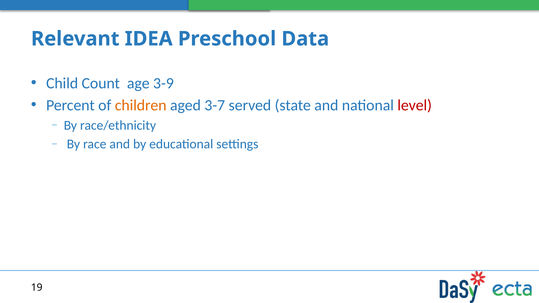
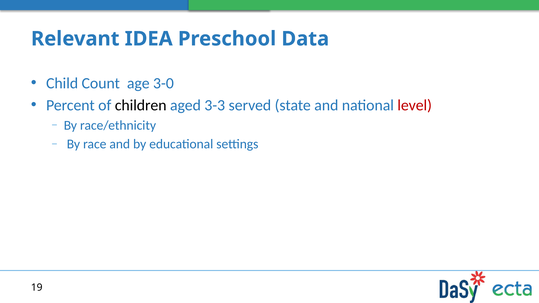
3-9: 3-9 -> 3-0 (163, 83)
children colour: orange -> black (141, 105)
3-7: 3-7 -> 3-3 (215, 105)
